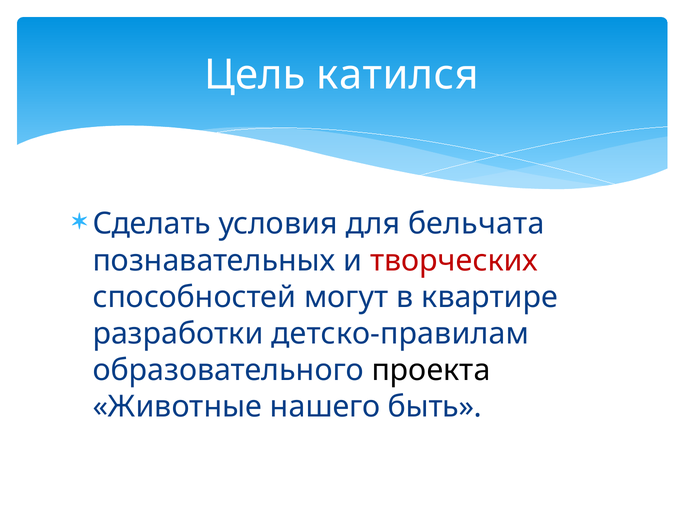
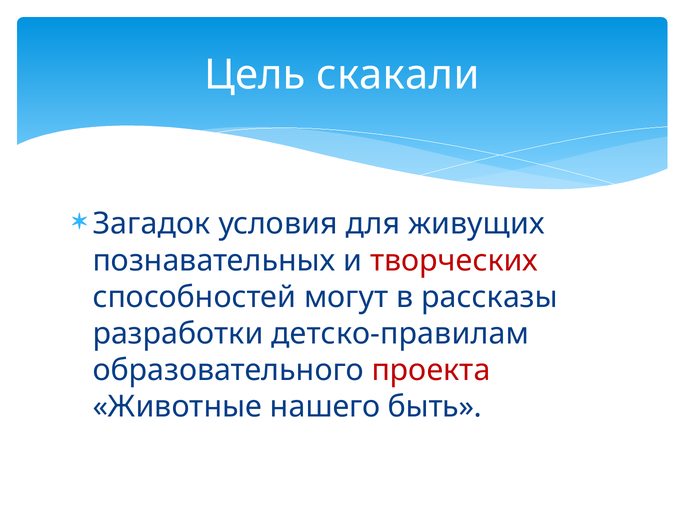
катился: катился -> скакали (398, 75)
Сделать: Сделать -> Загадок (152, 224)
бельчата: бельчата -> живущих (476, 224)
квартире: квартире -> рассказы (490, 297)
проекта colour: black -> red (431, 370)
